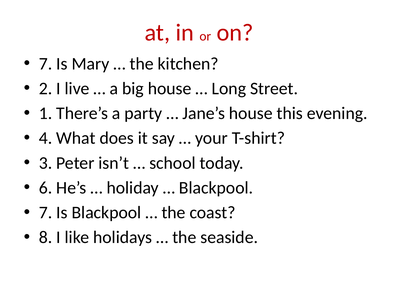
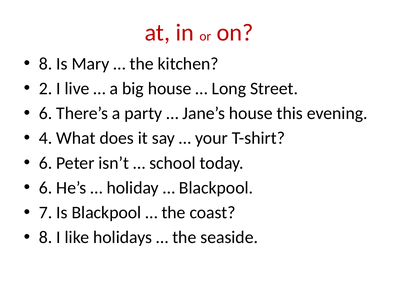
7: 7 -> 8 (46, 64)
1: 1 -> 6 (46, 113)
3: 3 -> 6 (46, 163)
